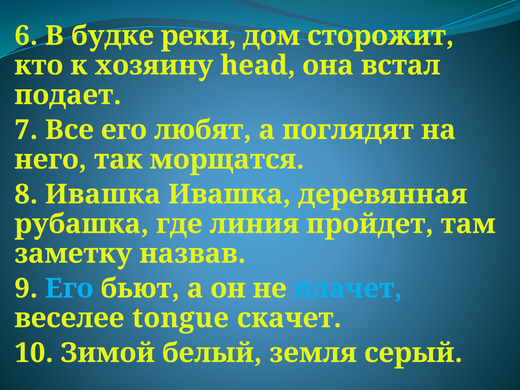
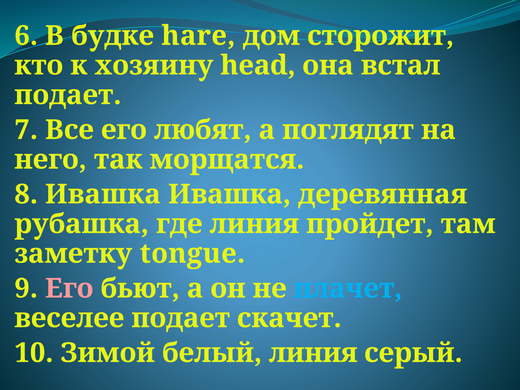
реки: реки -> hare (198, 36)
назвав: назвав -> tongue (192, 254)
Его colour: light blue -> pink (69, 288)
веселее tongue: tongue -> подает (181, 318)
белый земля: земля -> линия (313, 353)
